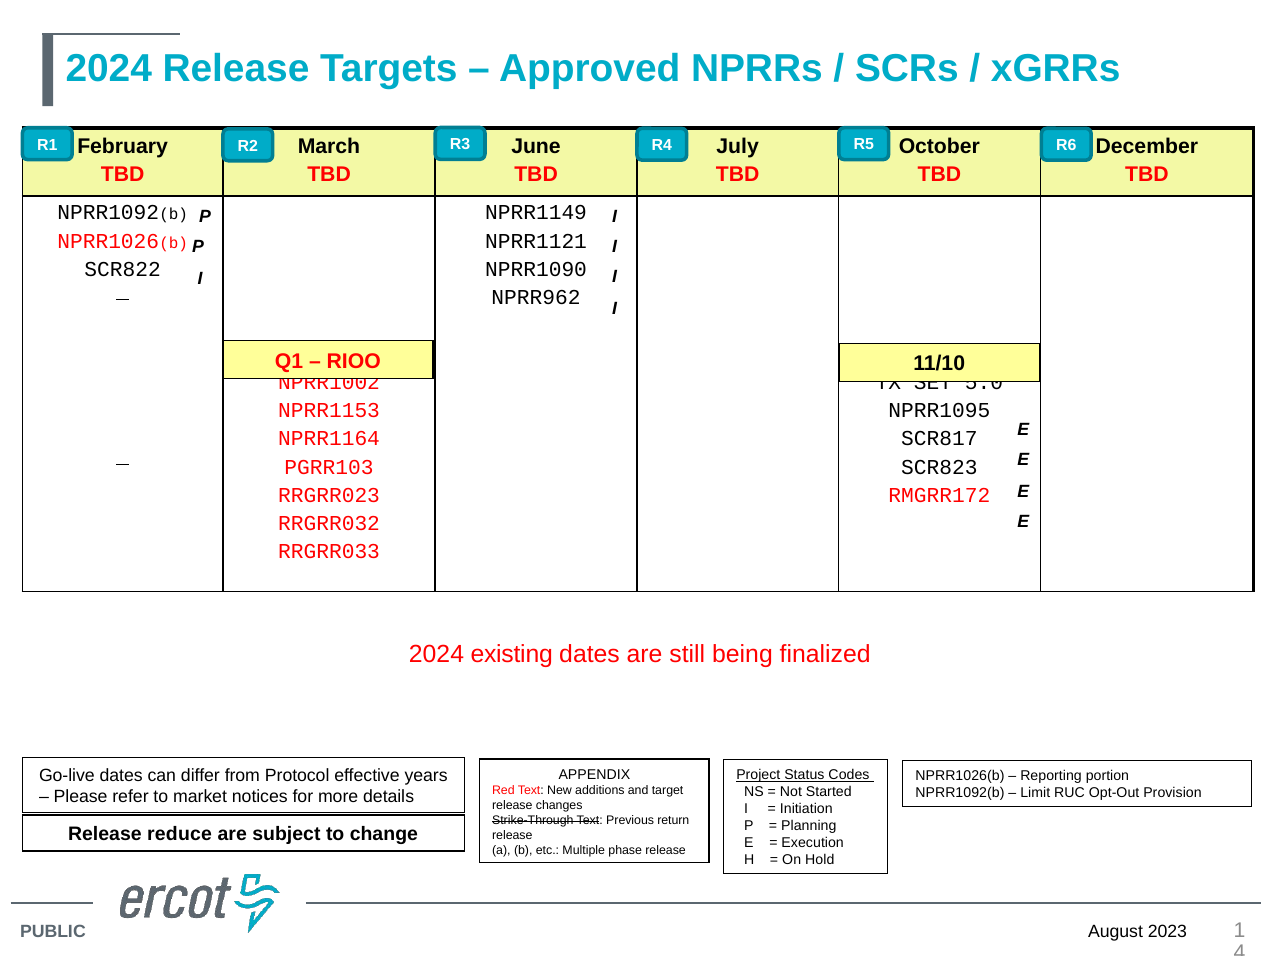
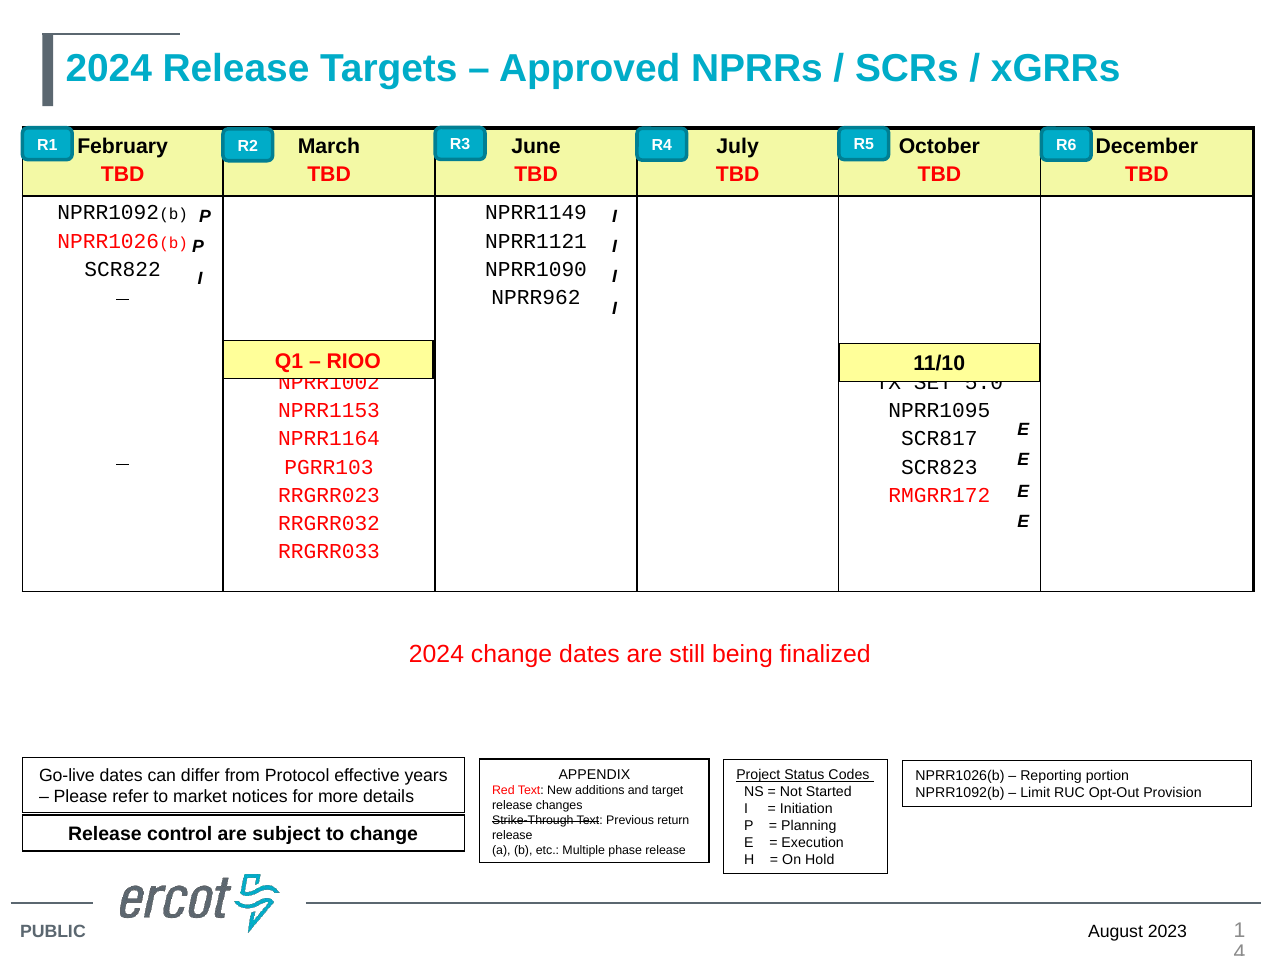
2024 existing: existing -> change (512, 654)
reduce: reduce -> control (180, 834)
